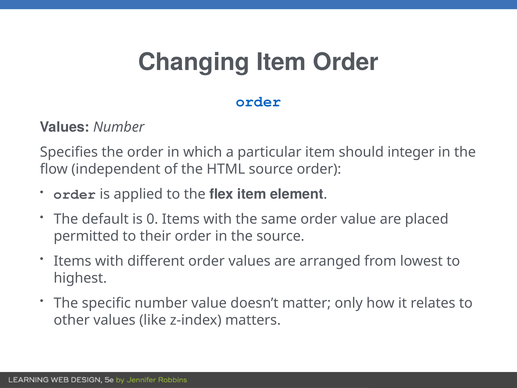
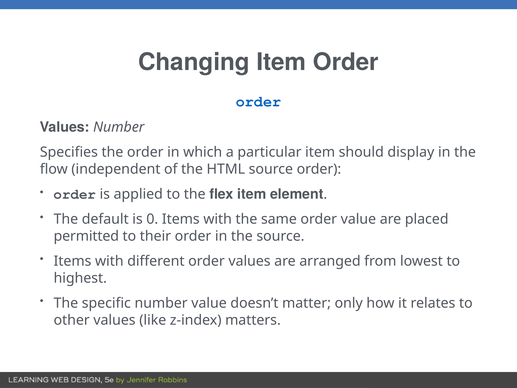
integer: integer -> display (411, 152)
